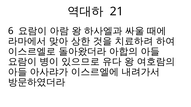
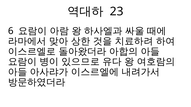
21: 21 -> 23 (117, 12)
